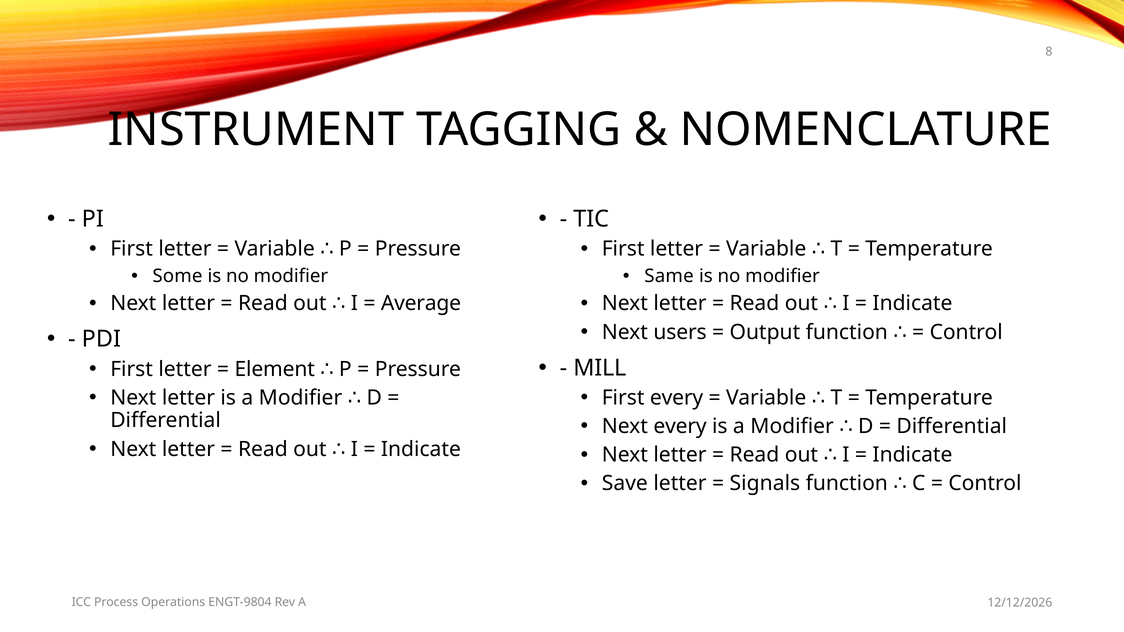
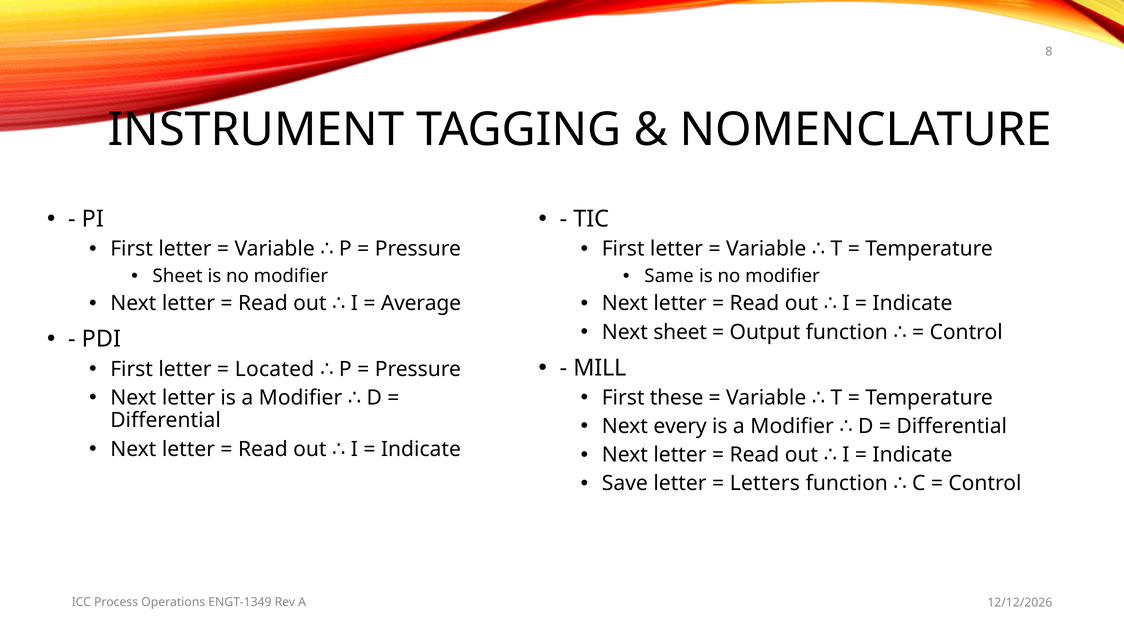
Some: Some -> Sheet (177, 276)
Next users: users -> sheet (680, 332)
Element: Element -> Located (275, 369)
First every: every -> these (677, 398)
Signals: Signals -> Letters (765, 484)
ENGT-9804: ENGT-9804 -> ENGT-1349 (240, 603)
